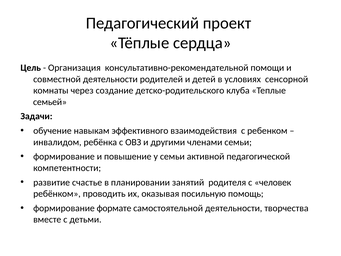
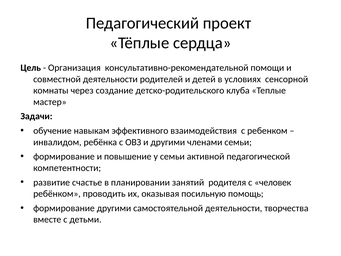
семьей: семьей -> мастер (50, 102)
формирование формате: формате -> другими (114, 208)
